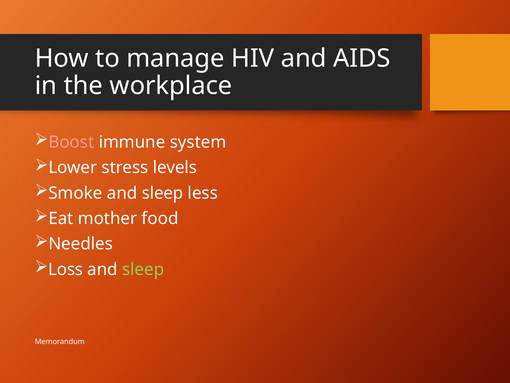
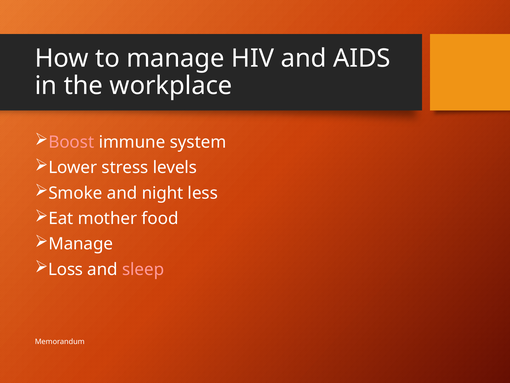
Smoke and sleep: sleep -> night (163, 193)
Needles: Needles -> Manage (81, 244)
sleep colour: light green -> pink (143, 269)
